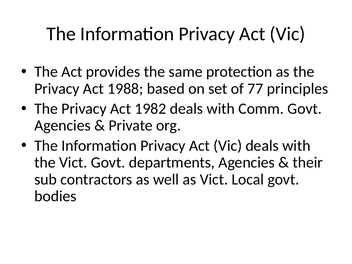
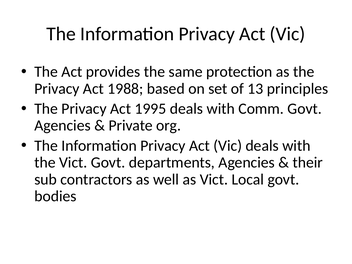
77: 77 -> 13 (255, 89)
1982: 1982 -> 1995 (150, 109)
